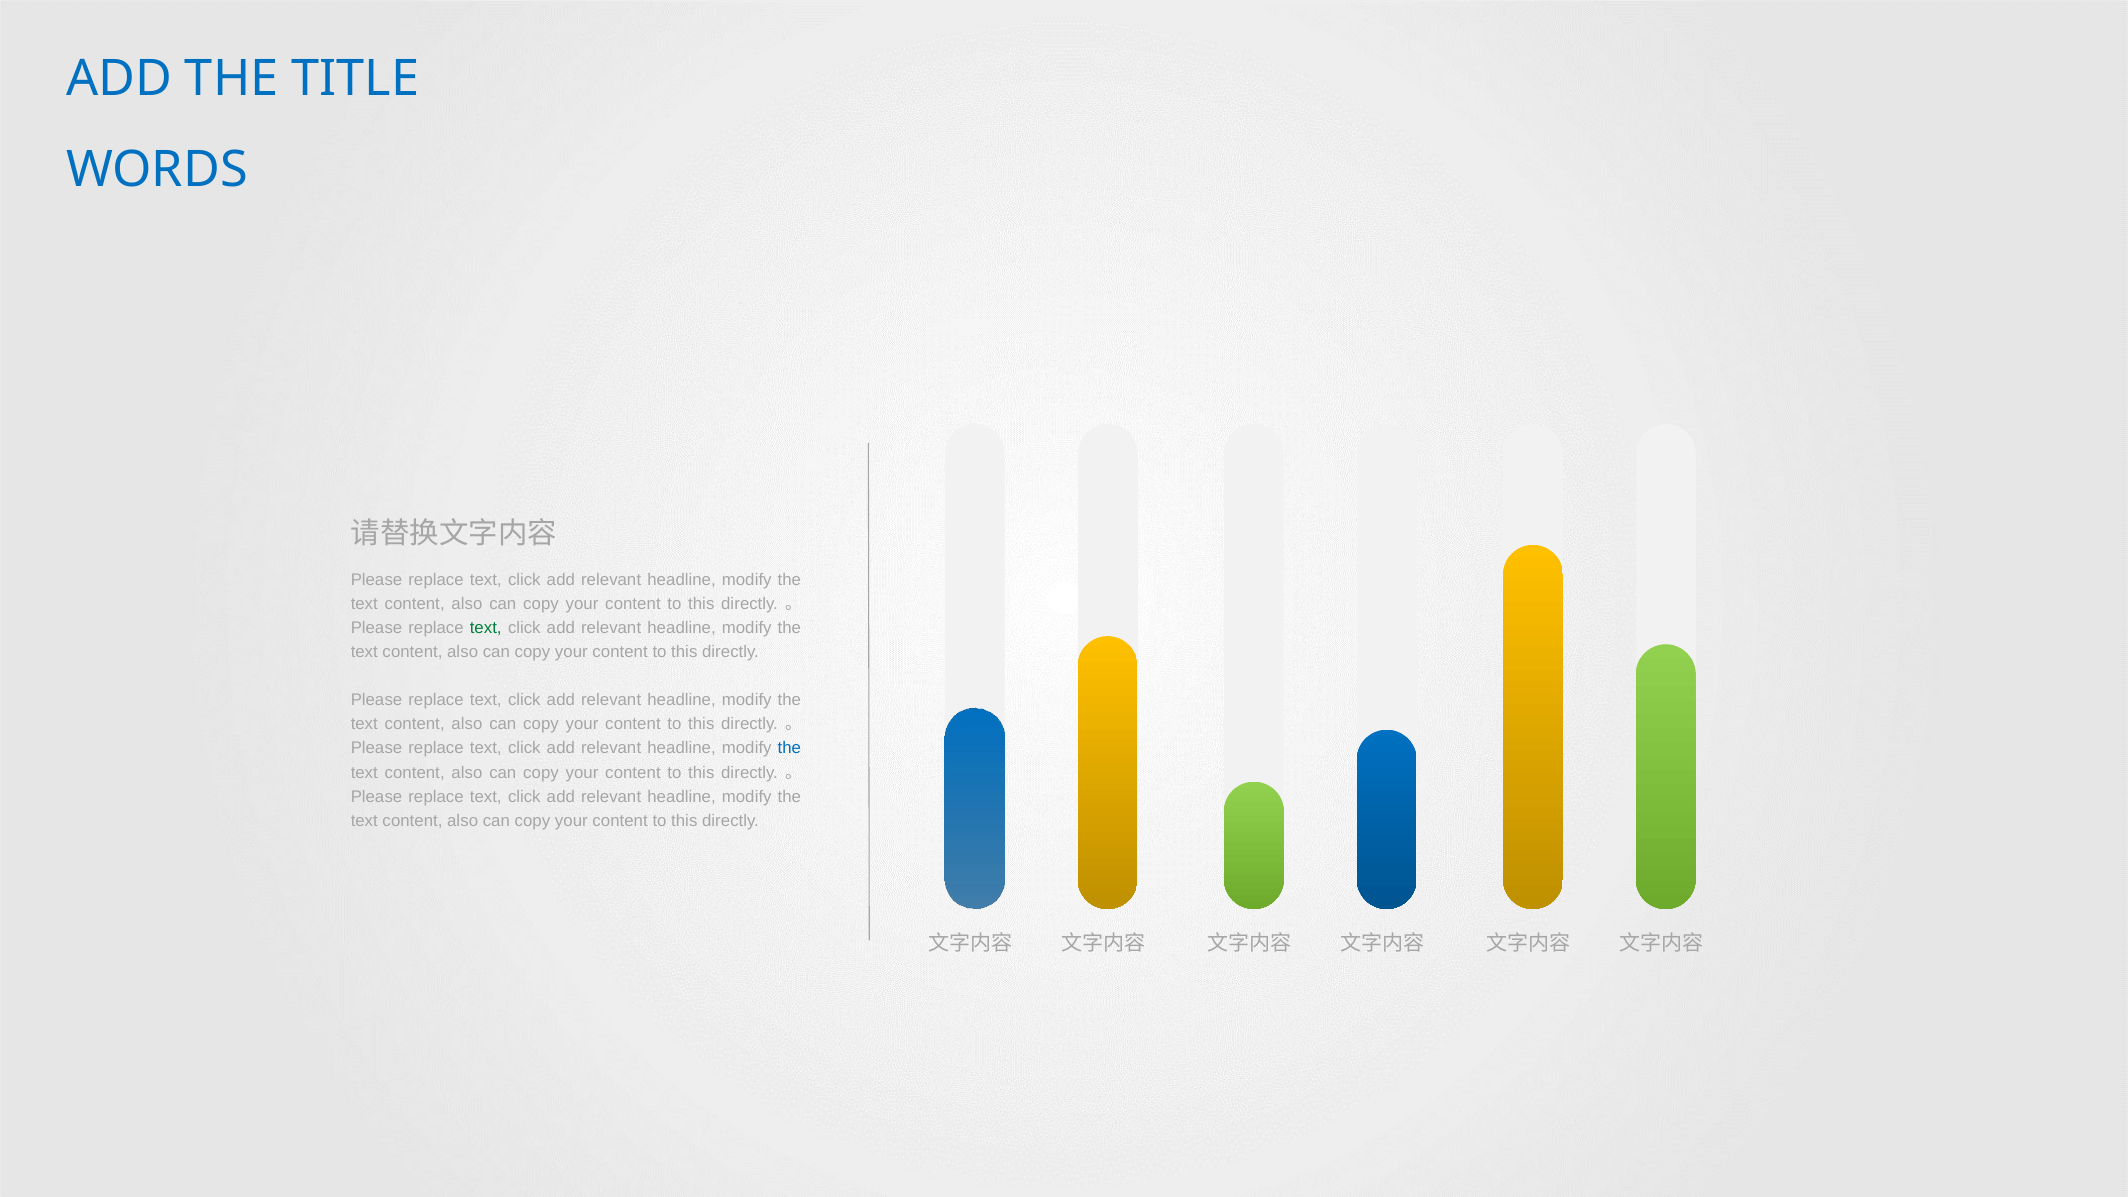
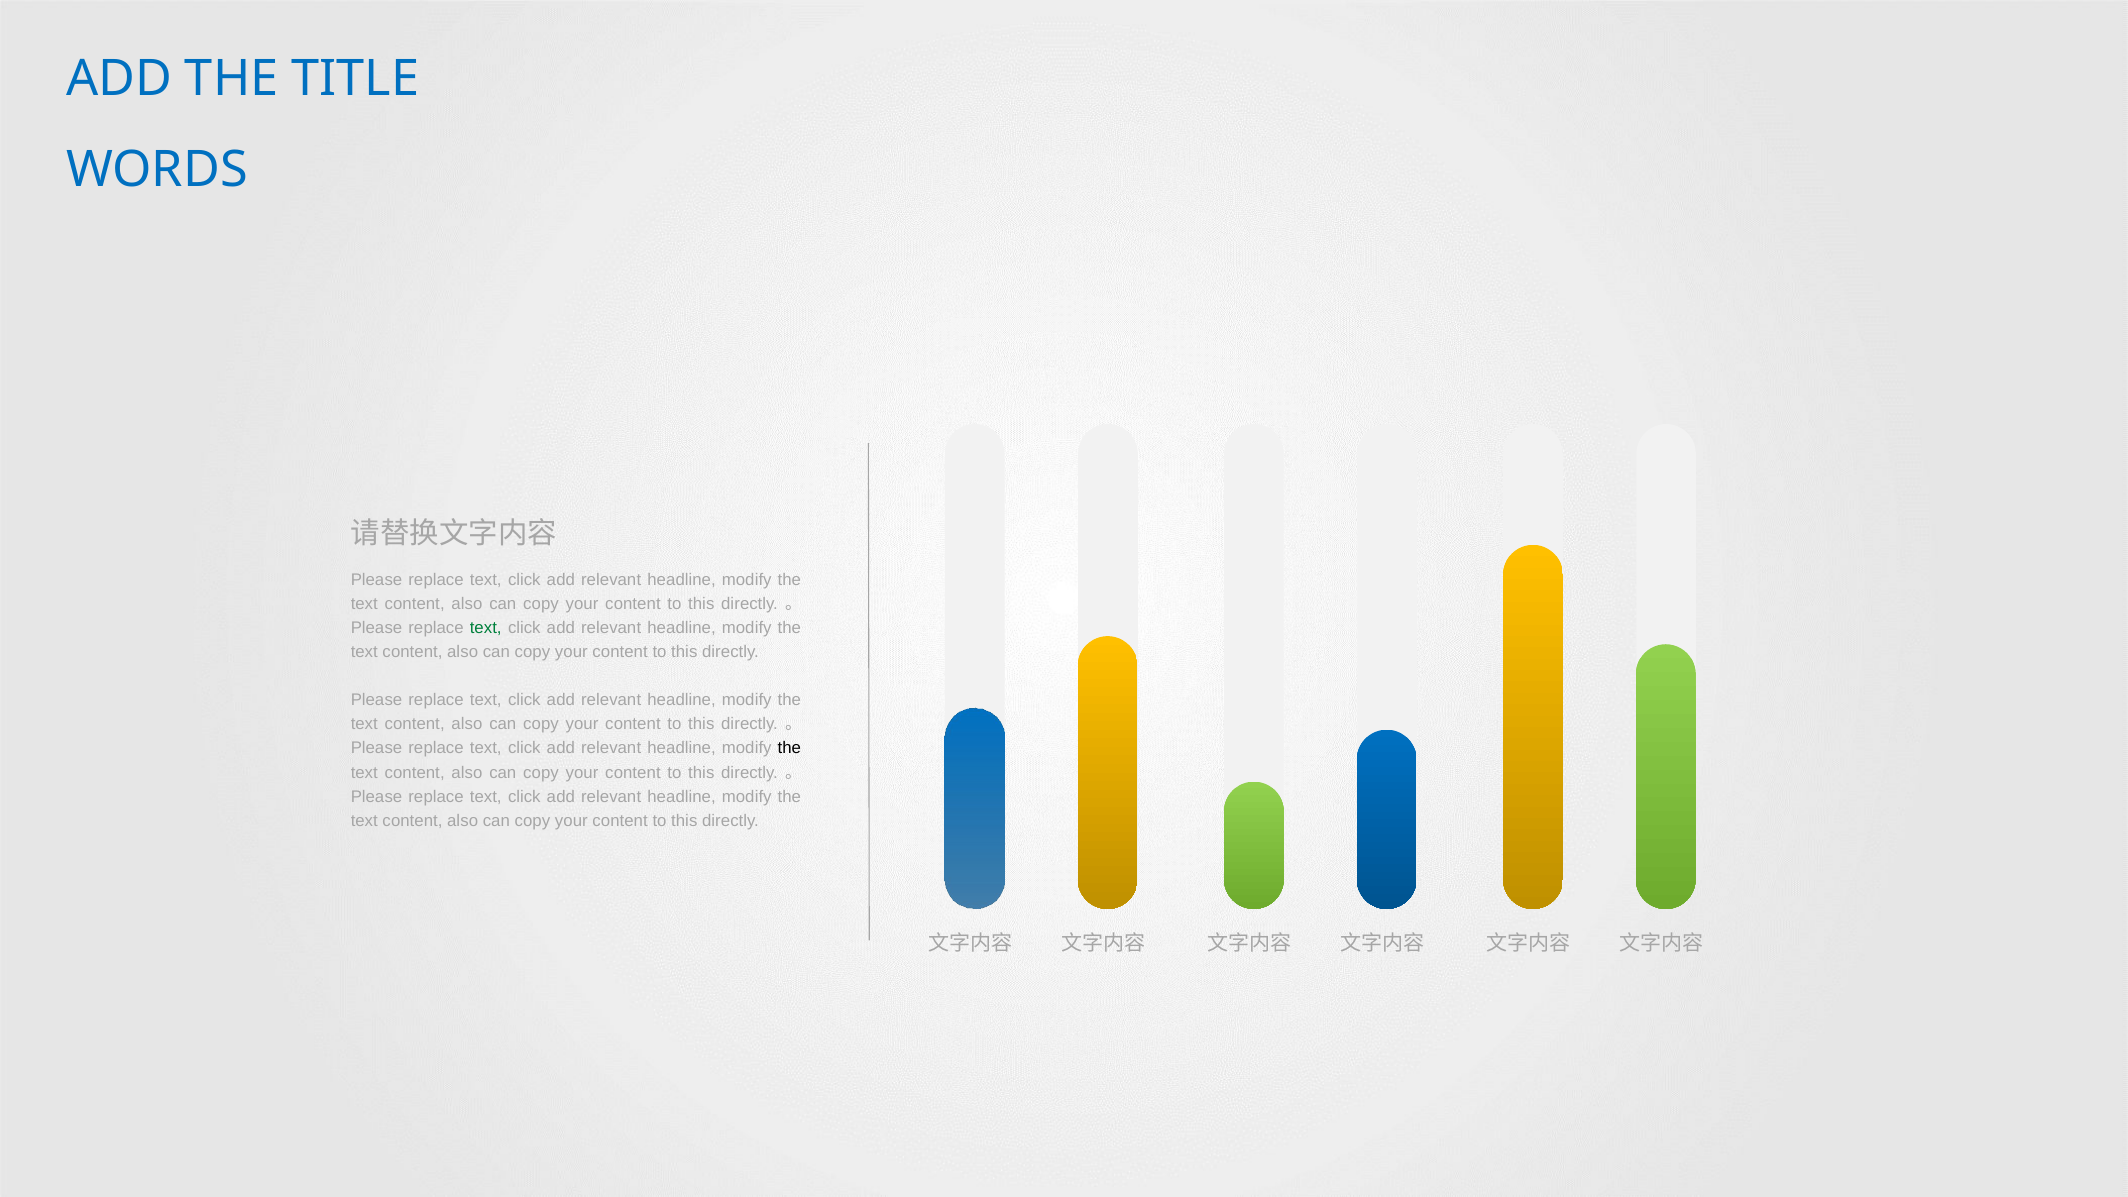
the colour: blue -> black (789, 748)
